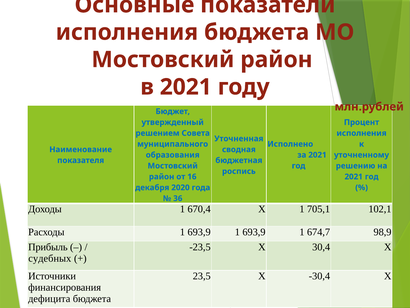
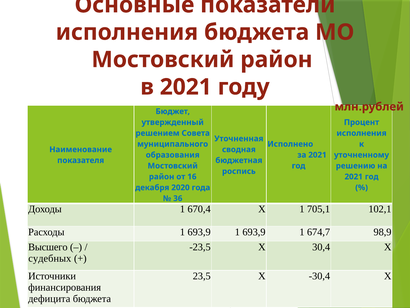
Прибыль: Прибыль -> Высшего (48, 247)
